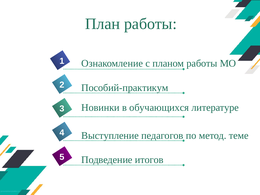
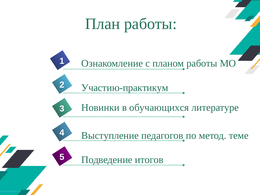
Пособий-практикум: Пособий-практикум -> Участию-практикум (125, 88)
